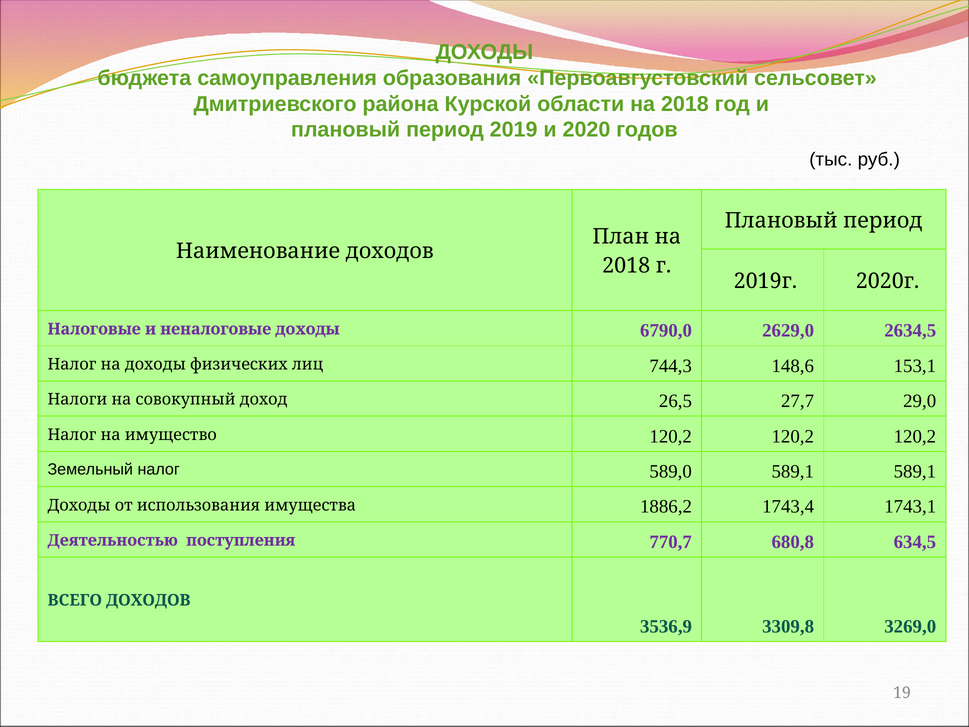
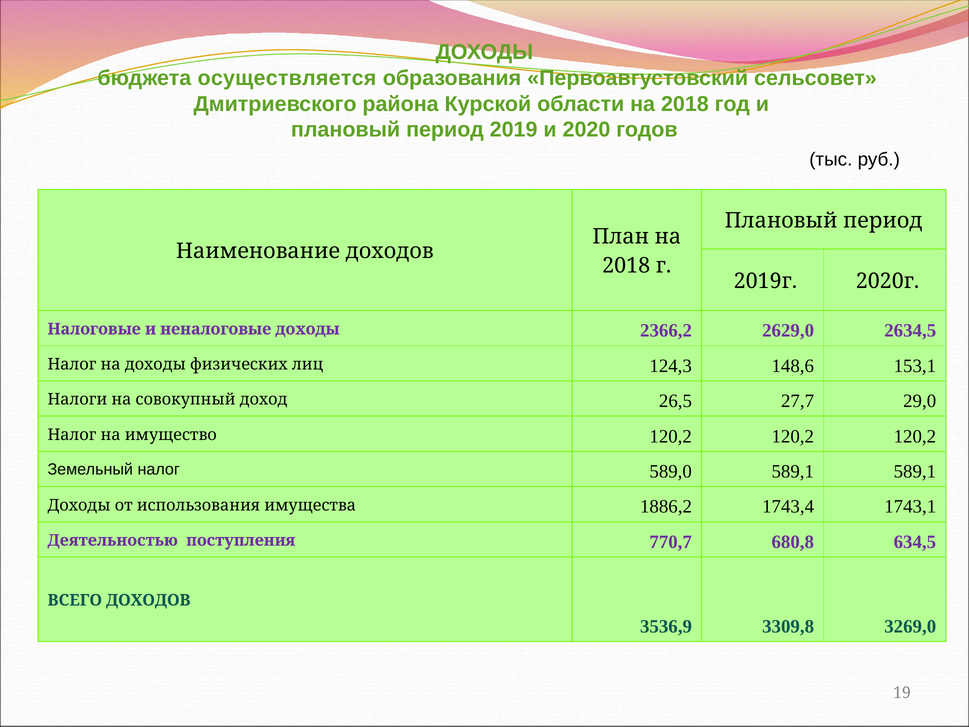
самоуправления: самоуправления -> осуществляется (287, 78)
6790,0: 6790,0 -> 2366,2 (666, 331)
744,3: 744,3 -> 124,3 (671, 366)
